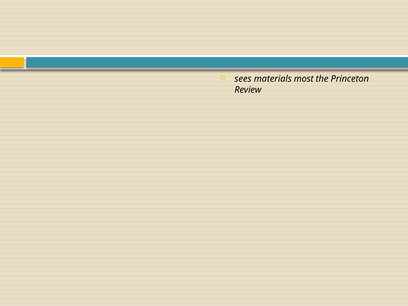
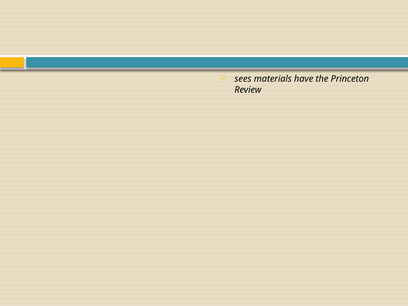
most: most -> have (304, 79)
